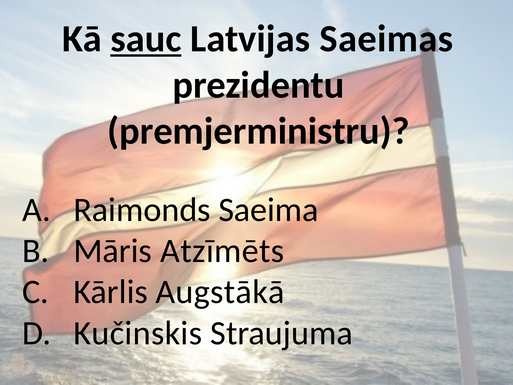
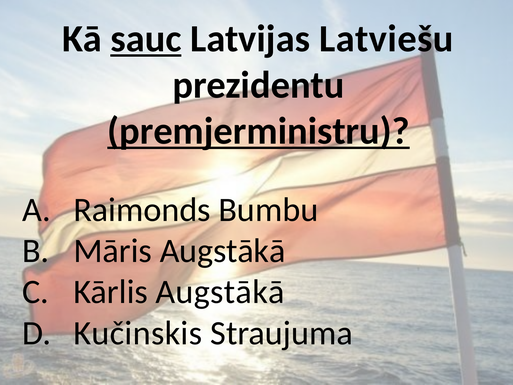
Saeimas: Saeimas -> Latviešu (386, 39)
premjerministru underline: none -> present (258, 131)
Saeima: Saeima -> Bumbu (268, 210)
Māris Atzīmēts: Atzīmēts -> Augstākā (223, 251)
